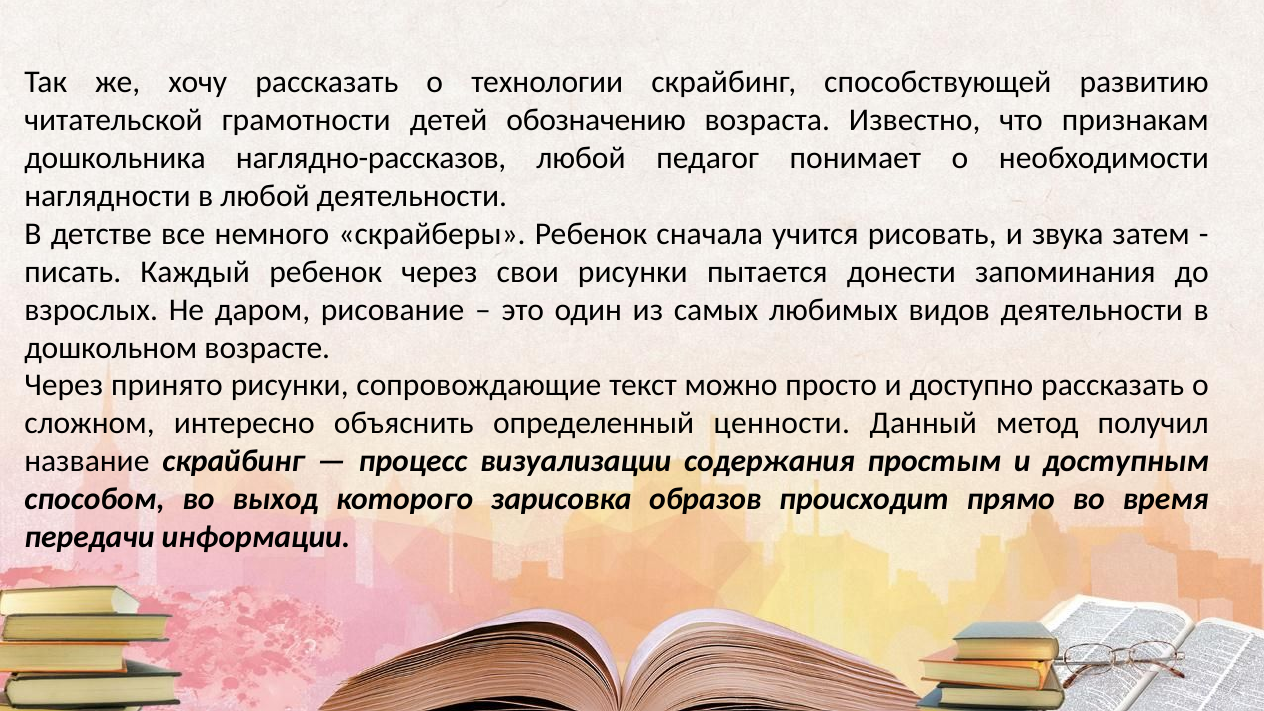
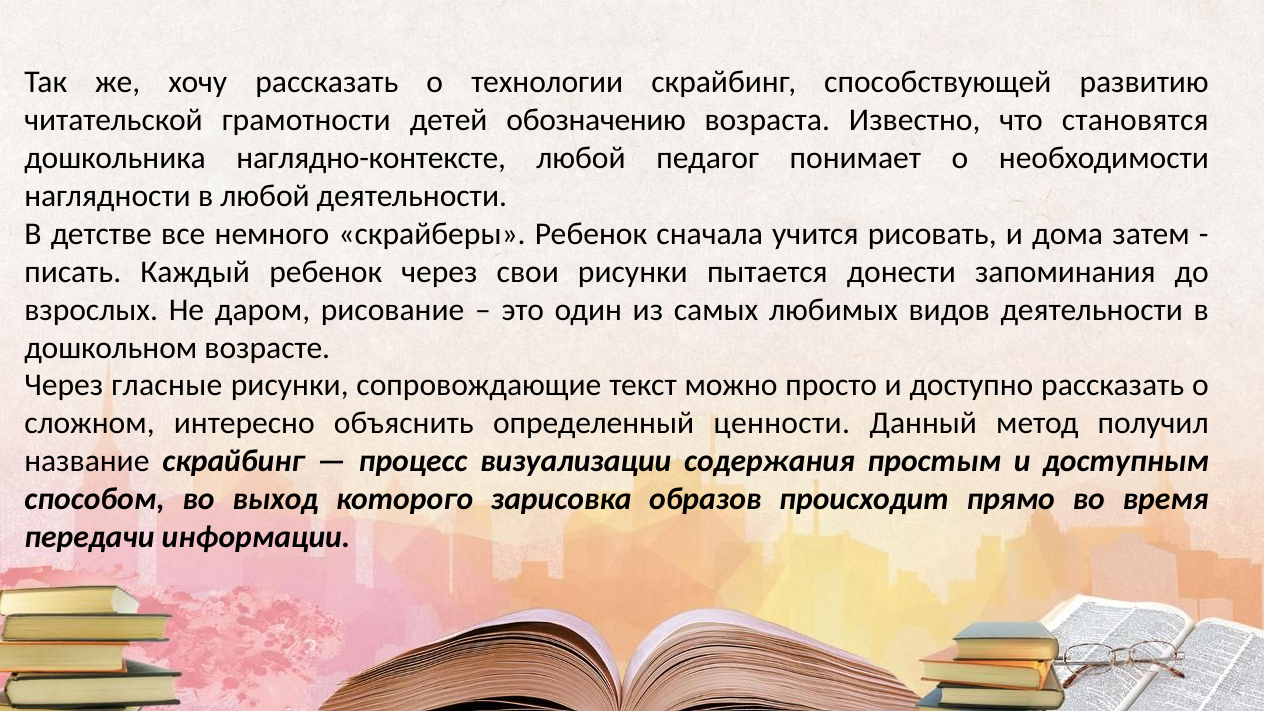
признакам: признакам -> становятся (1135, 120)
наглядно-рассказов: наглядно-рассказов -> наглядно-контексте (371, 158)
звука: звука -> дома (1068, 234)
принято: принято -> гласные (167, 385)
